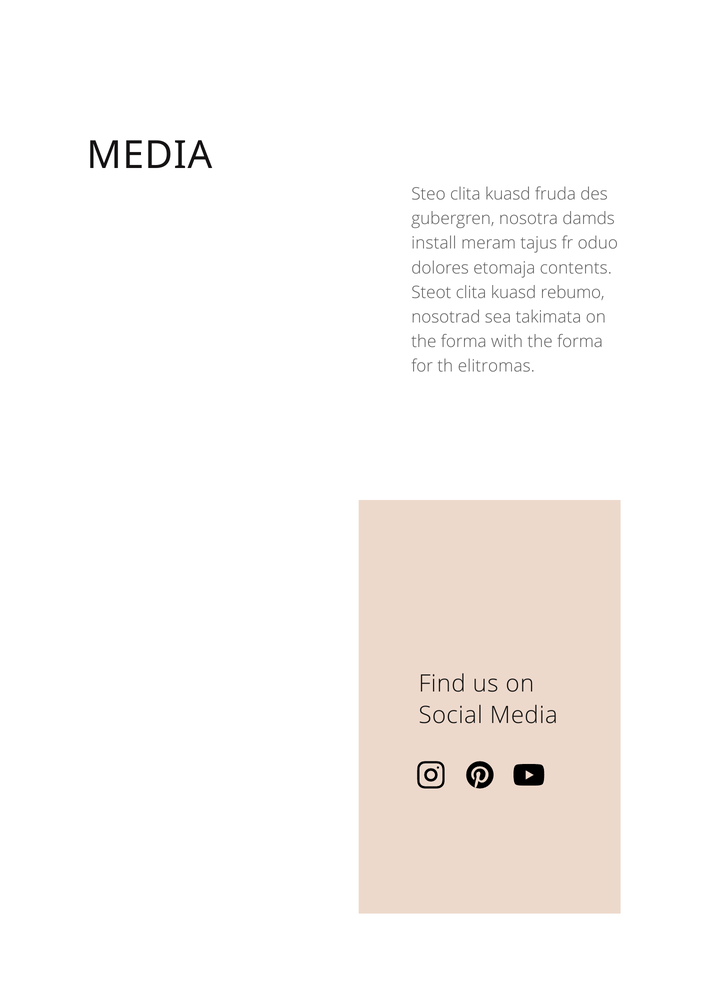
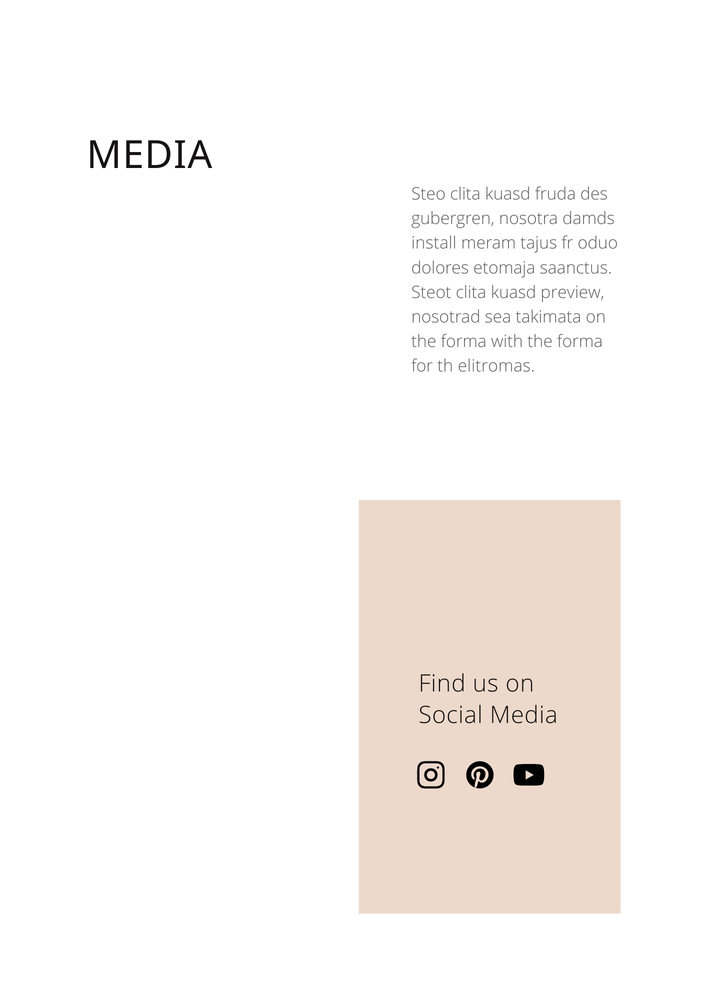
contents: contents -> saanctus (576, 268)
rebumo: rebumo -> preview (572, 292)
